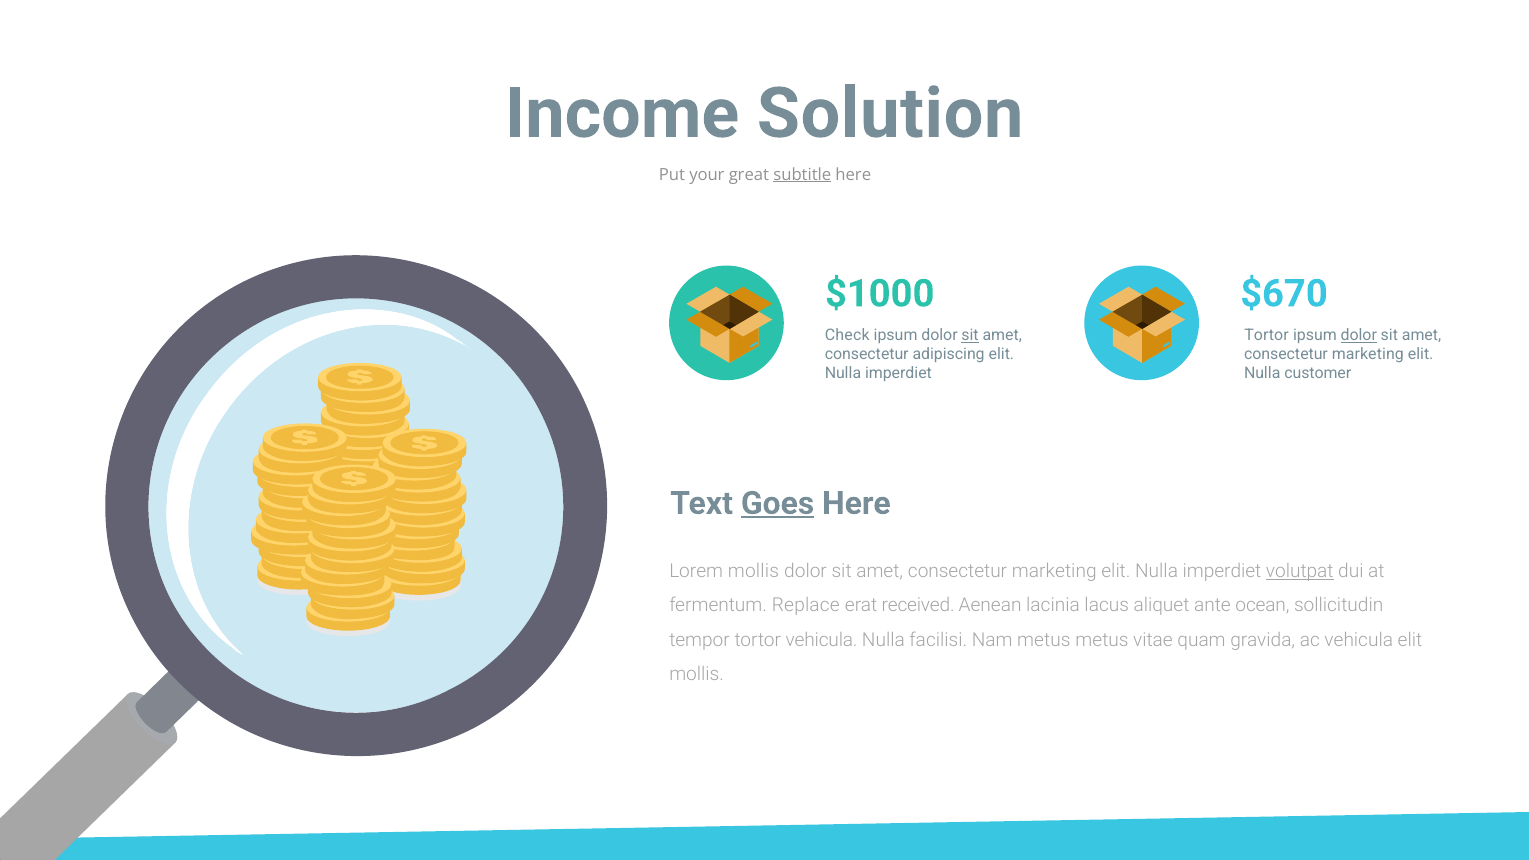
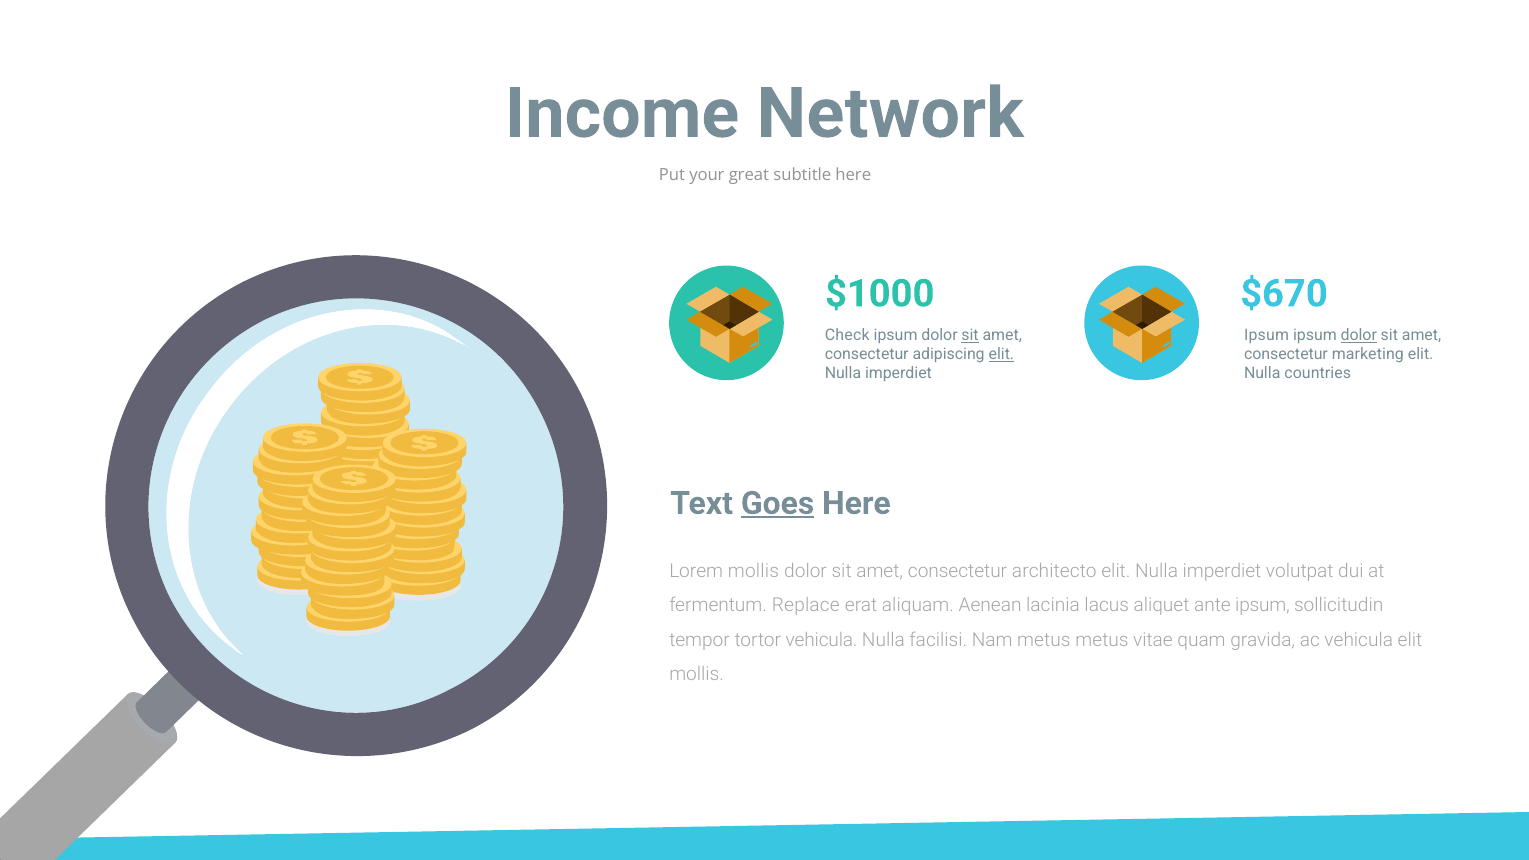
Solution: Solution -> Network (890, 114)
subtitle underline: present -> none (802, 175)
Tortor: Tortor -> Ipsum (1267, 335)
elit underline: none -> present (1001, 354)
customer: customer -> countries (1318, 373)
marketing: marketing -> architecto (1054, 571)
volutpat underline: present -> none (1300, 571)
received: received -> aliquam (918, 605)
ante ocean: ocean -> ipsum (1262, 605)
